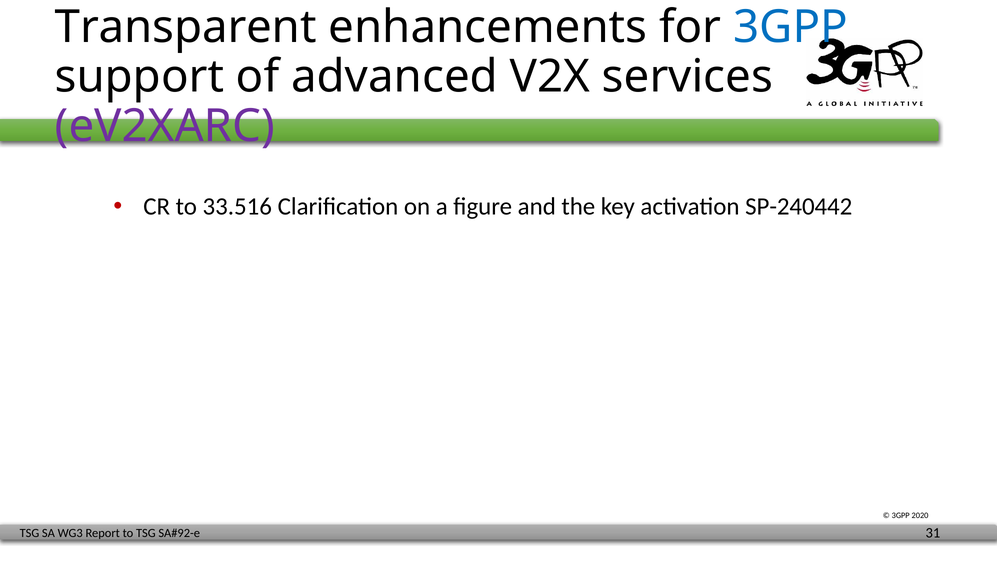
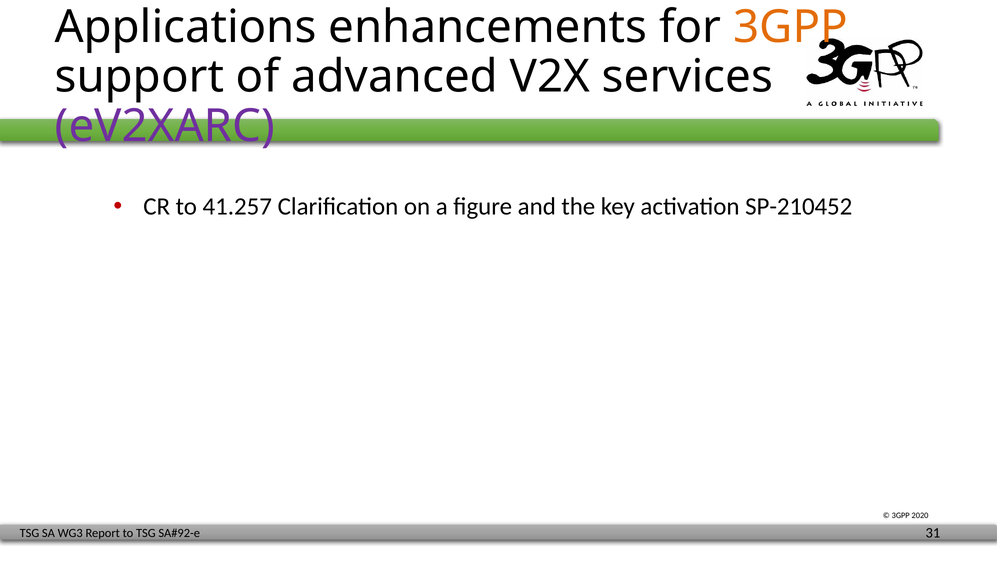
Transparent: Transparent -> Applications (186, 27)
3GPP colour: blue -> orange (790, 27)
33.516: 33.516 -> 41.257 (237, 206)
SP-240442: SP-240442 -> SP-210452 (799, 206)
